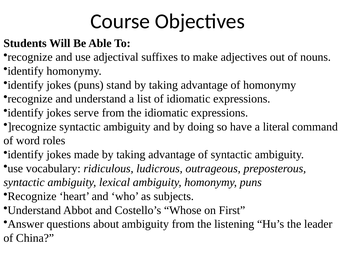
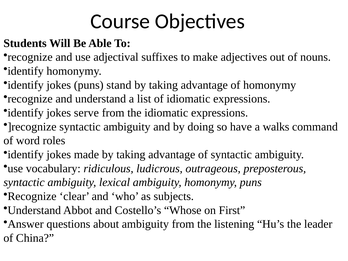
literal: literal -> walks (276, 127)
heart: heart -> clear (75, 196)
